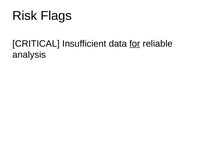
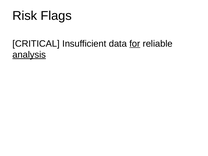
analysis underline: none -> present (29, 55)
